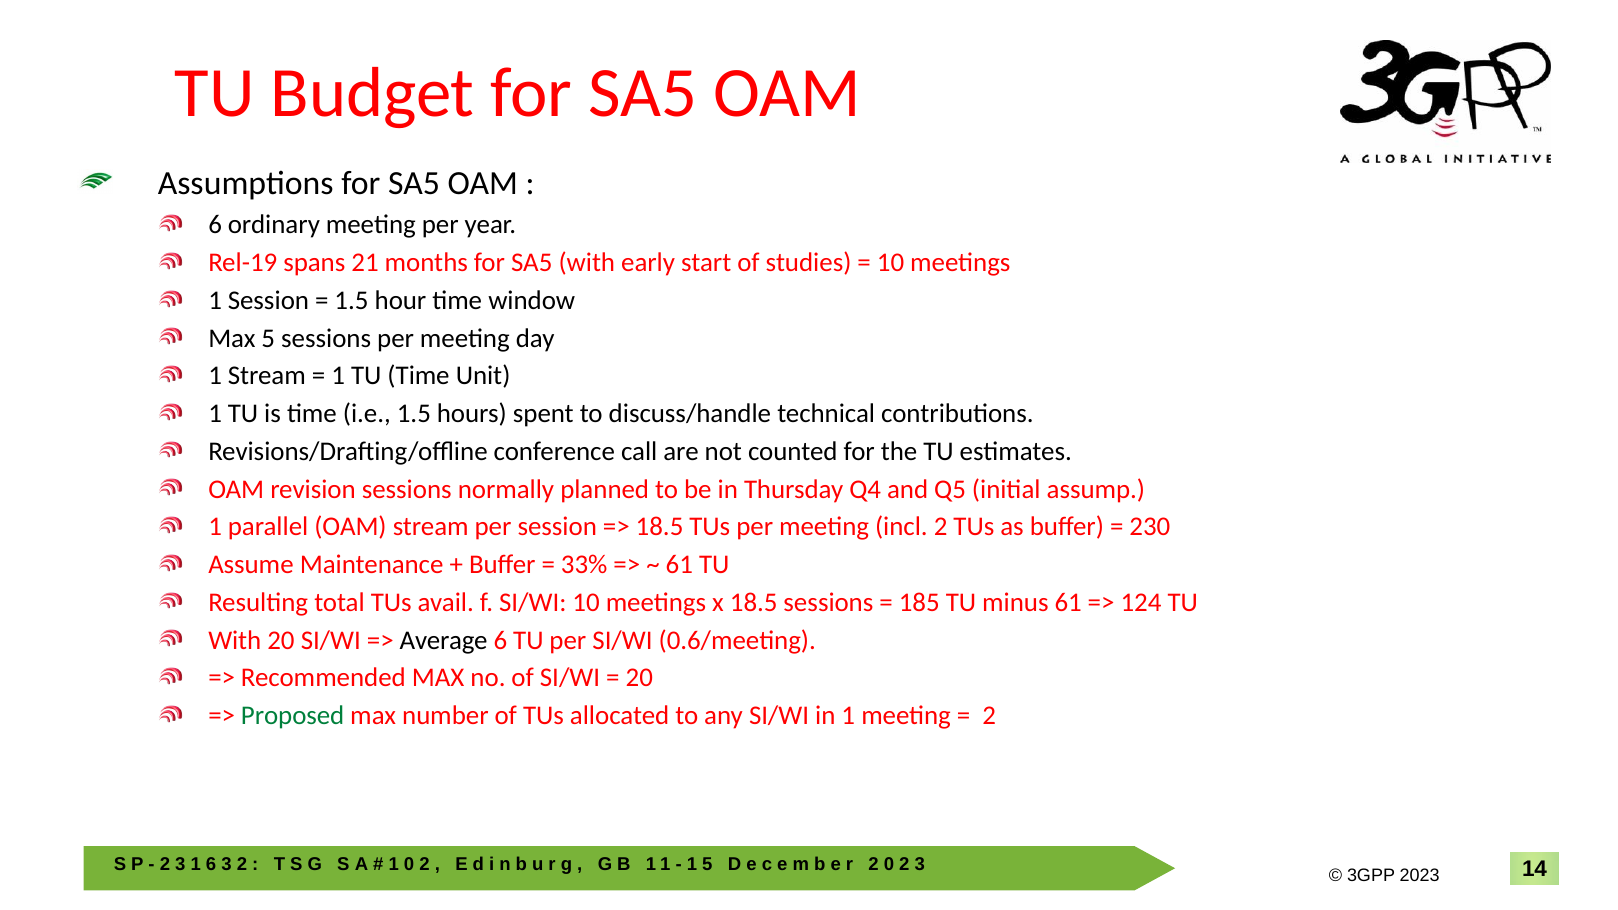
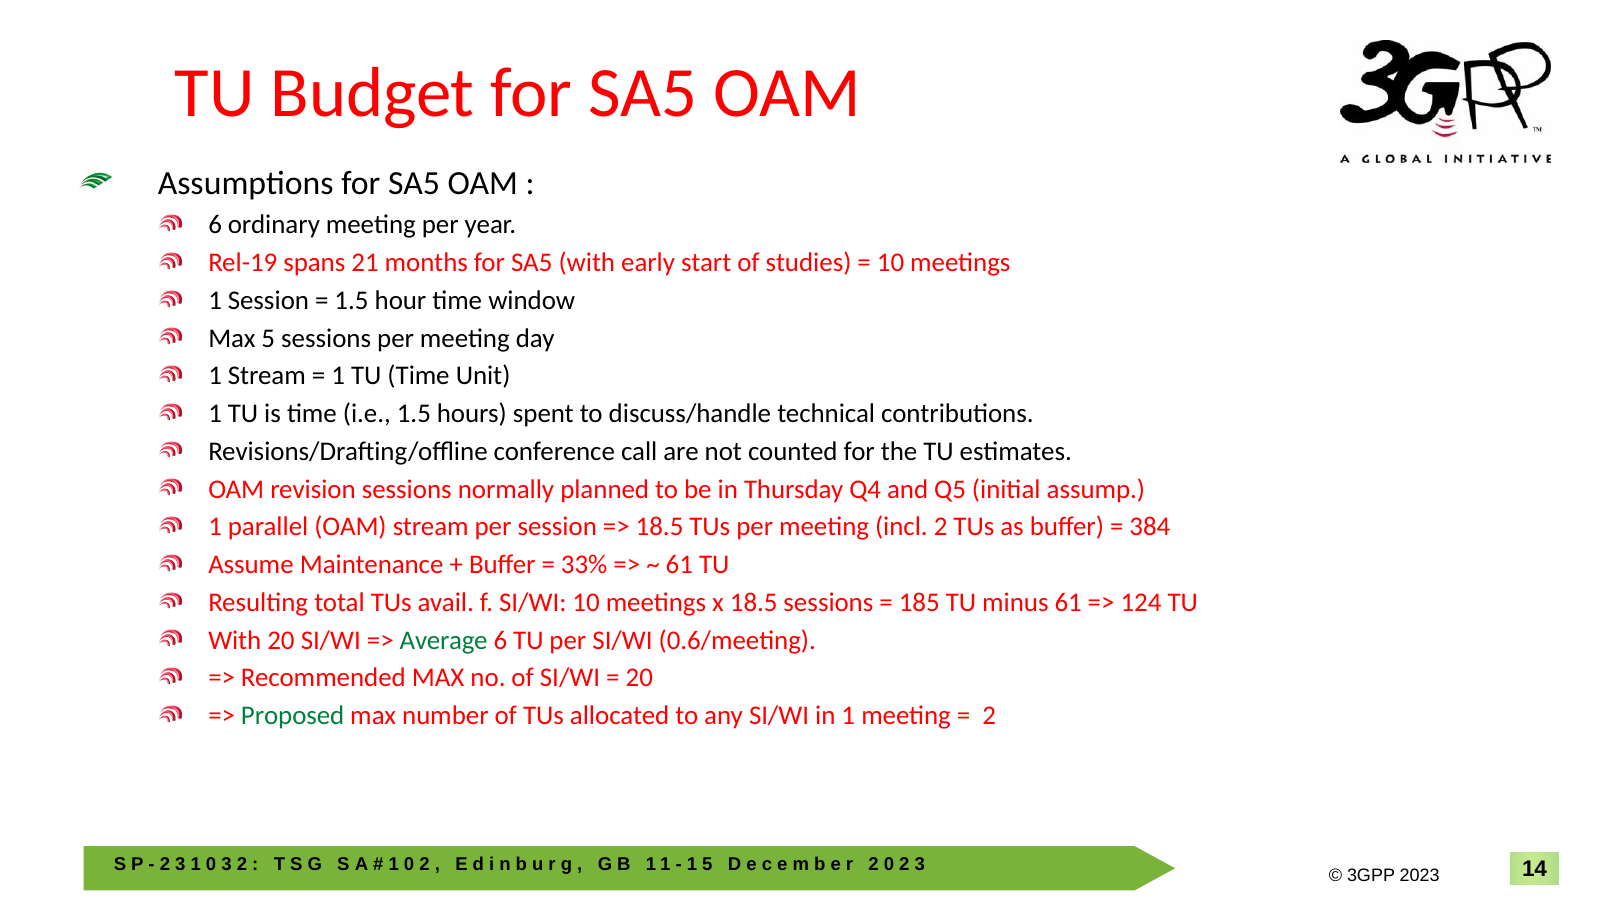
230: 230 -> 384 (1150, 527)
Average colour: black -> green (444, 640)
6: 6 -> 0 (211, 864)
